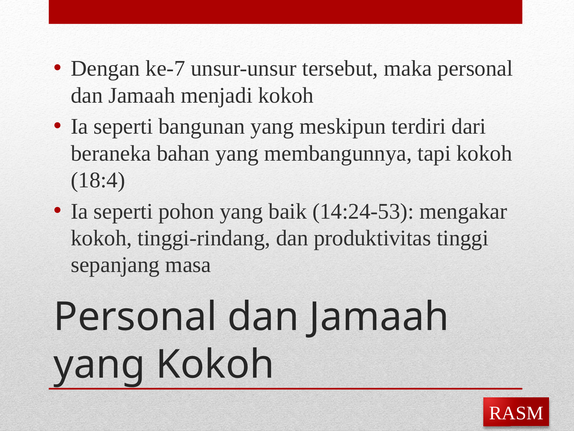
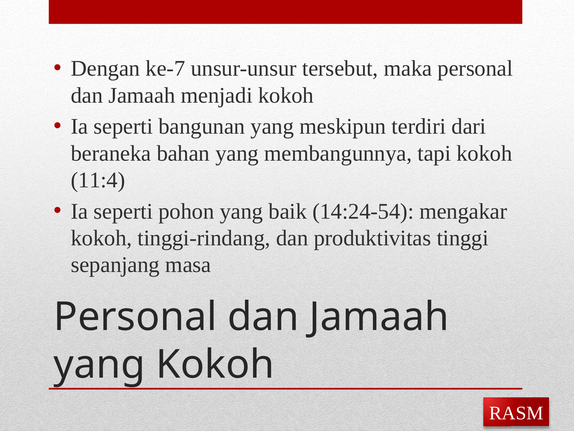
18:4: 18:4 -> 11:4 (98, 180)
14:24-53: 14:24-53 -> 14:24-54 (363, 211)
